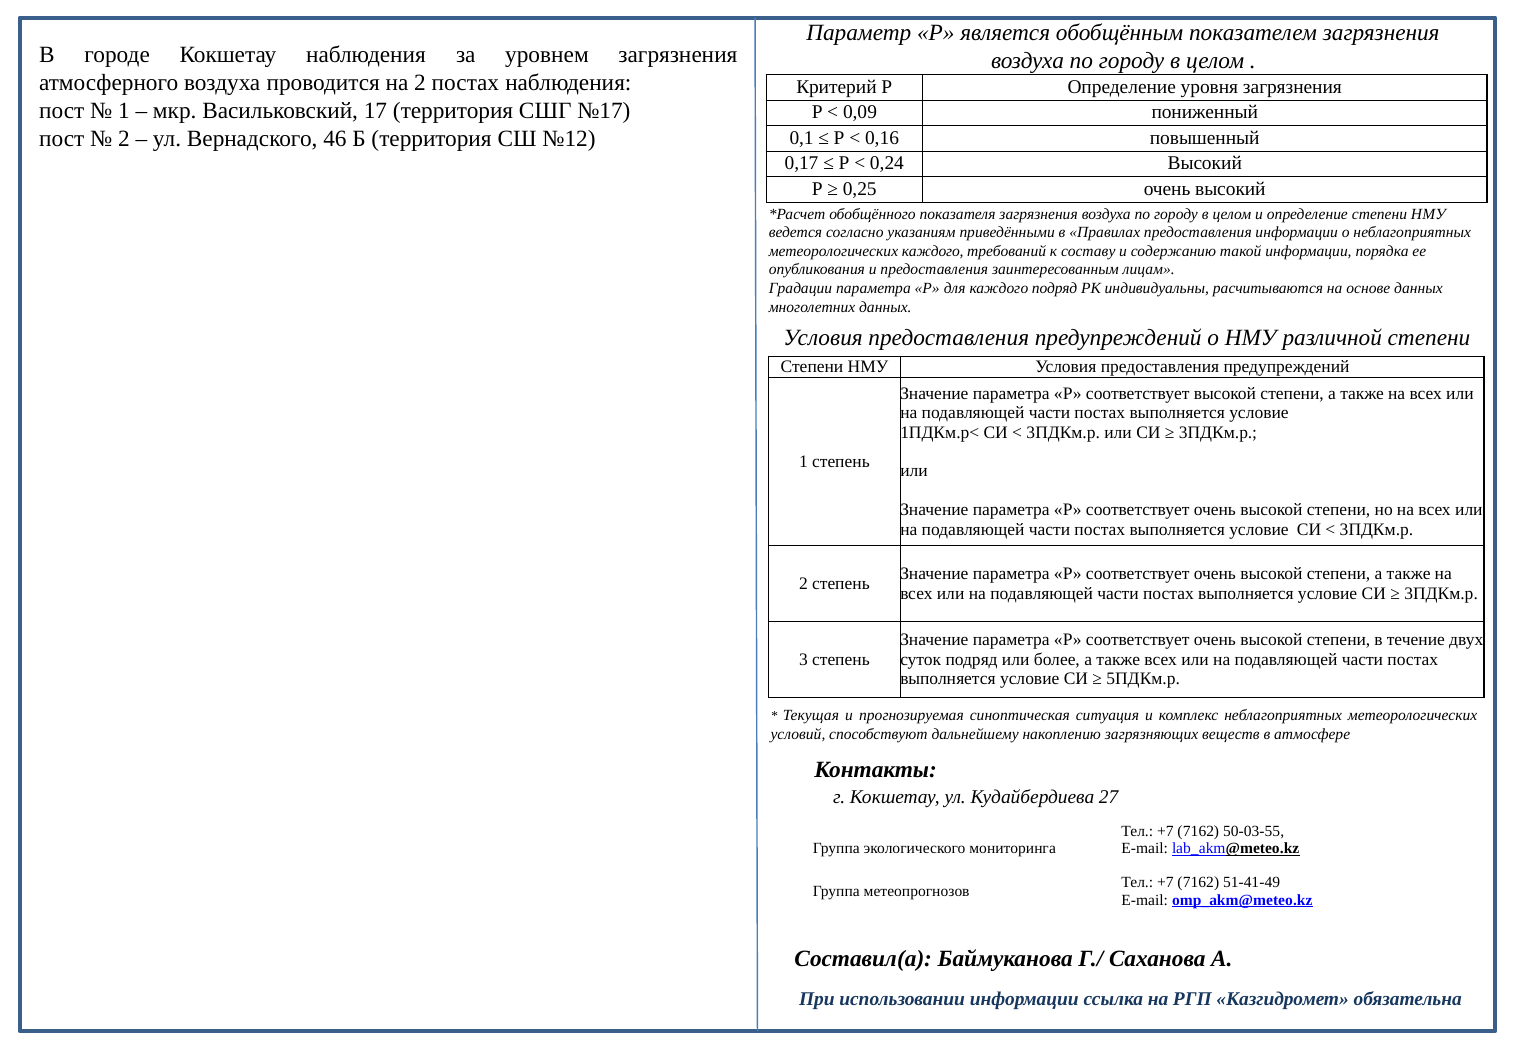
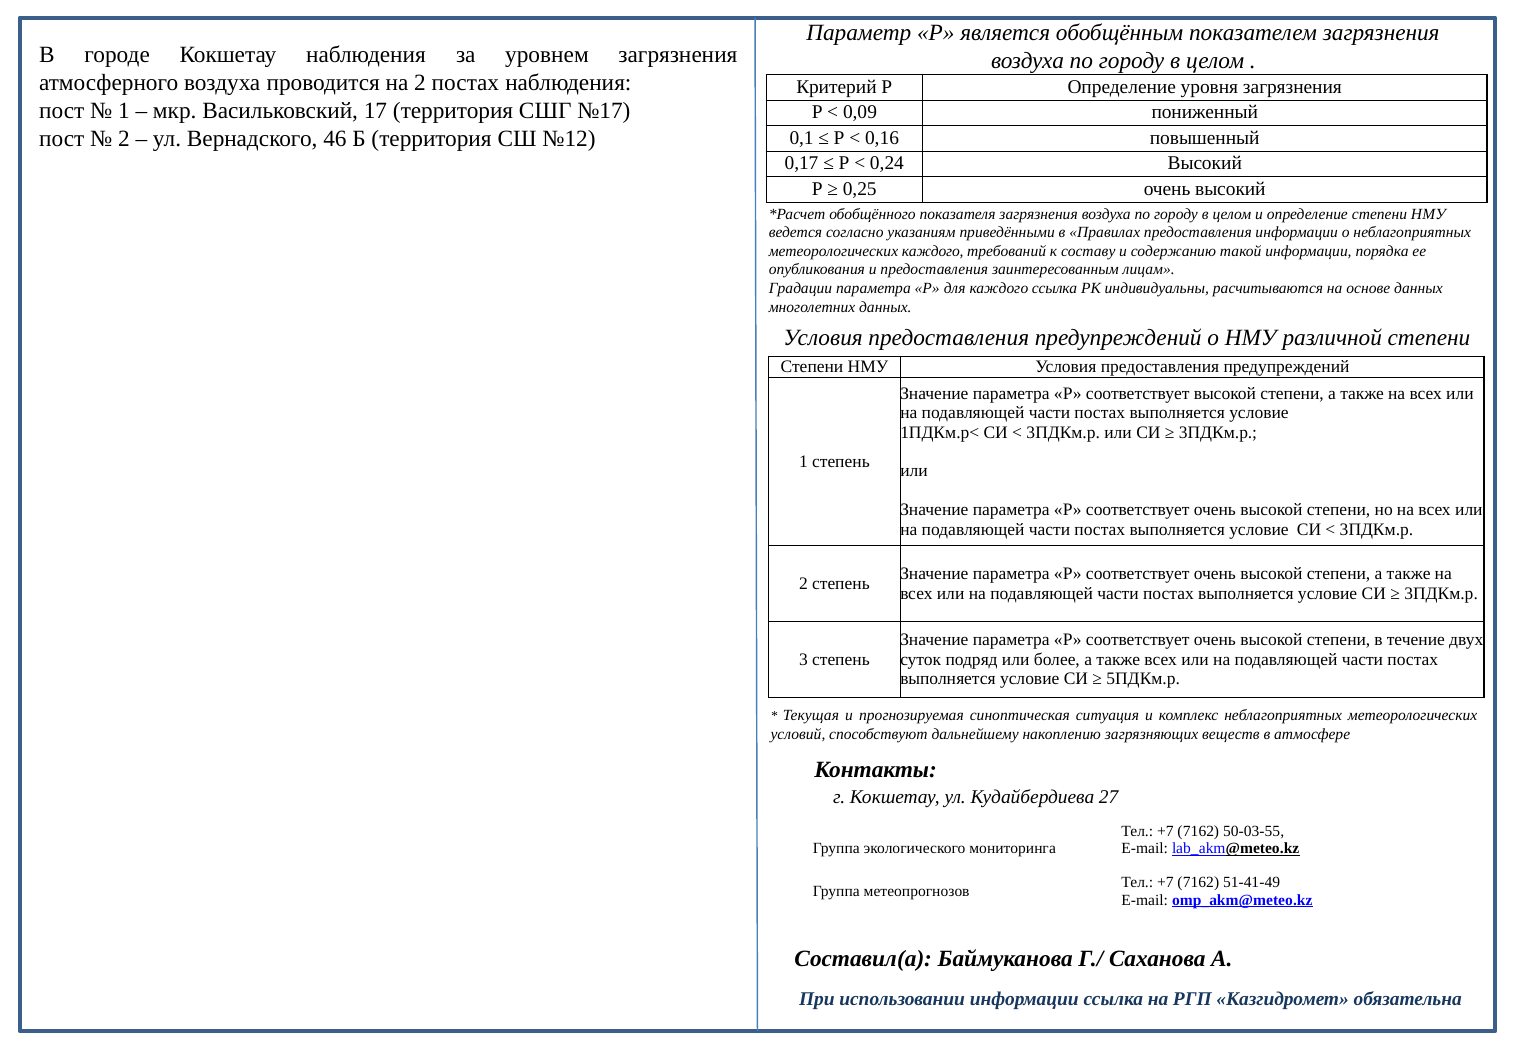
каждого подряд: подряд -> ссылка (1055, 288)
